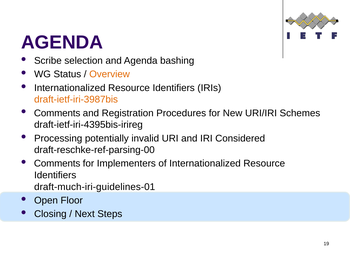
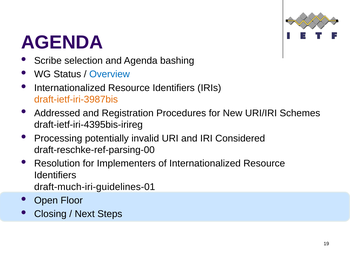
Overview colour: orange -> blue (110, 74)
Comments: Comments -> Addressed (57, 113)
Comments: Comments -> Resolution (57, 164)
